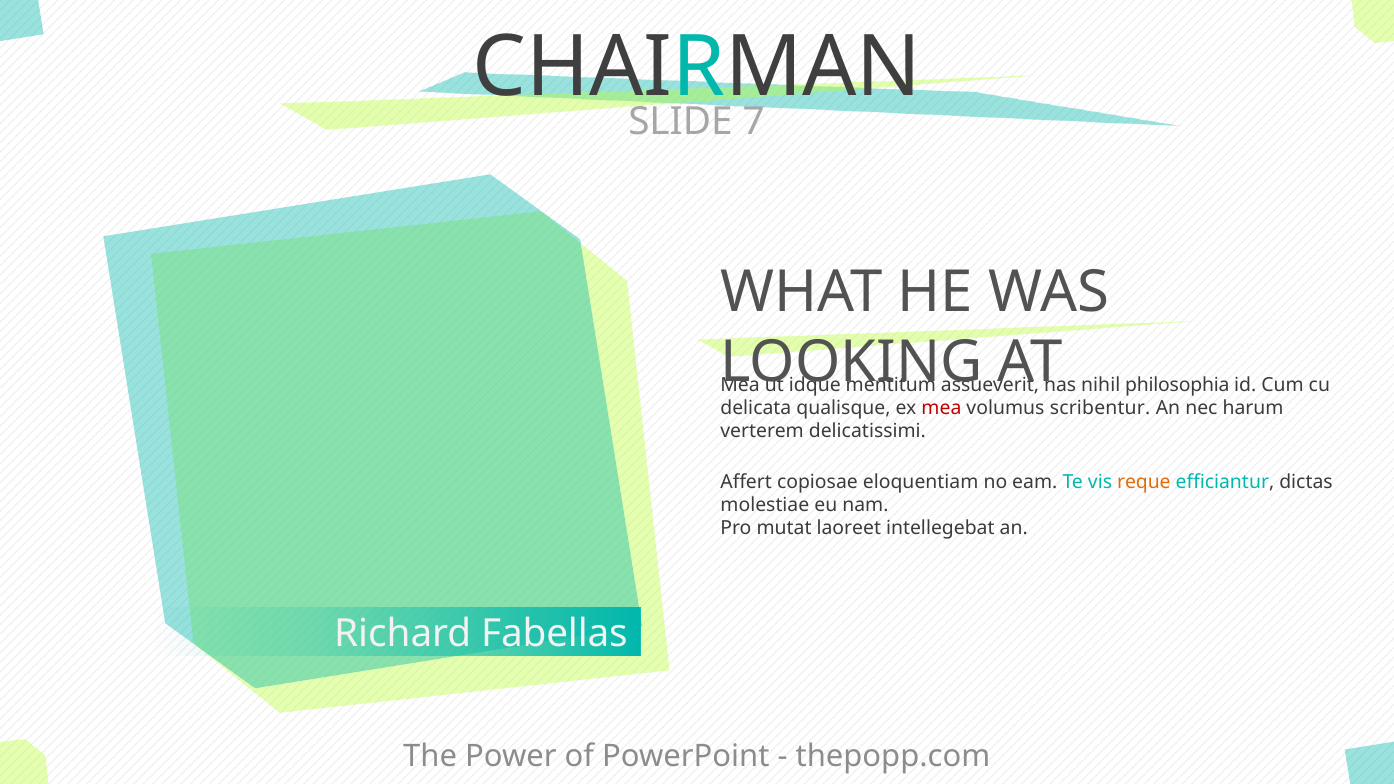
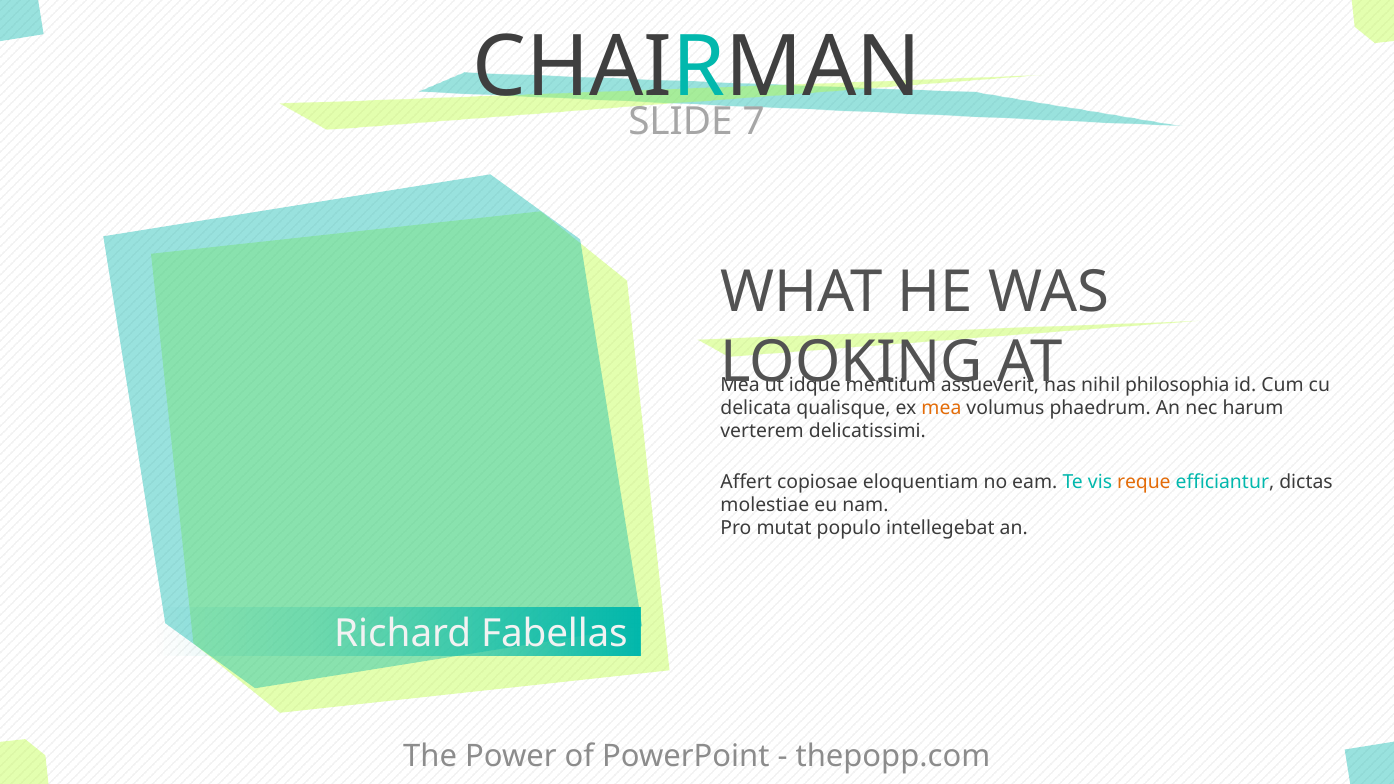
mea colour: red -> orange (941, 408)
scribentur: scribentur -> phaedrum (1100, 408)
laoreet: laoreet -> populo (849, 528)
